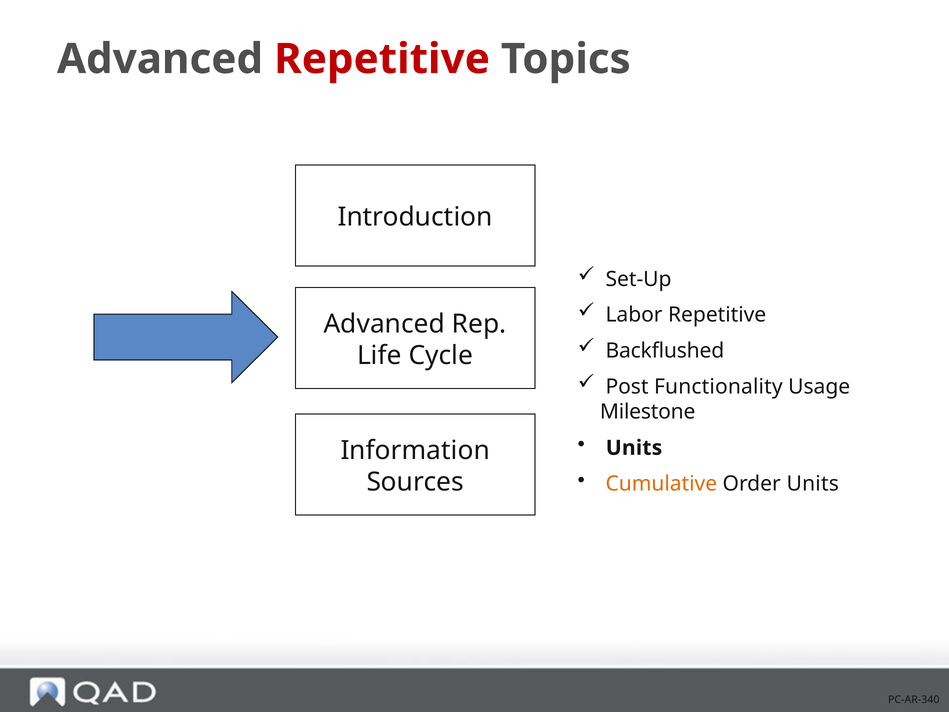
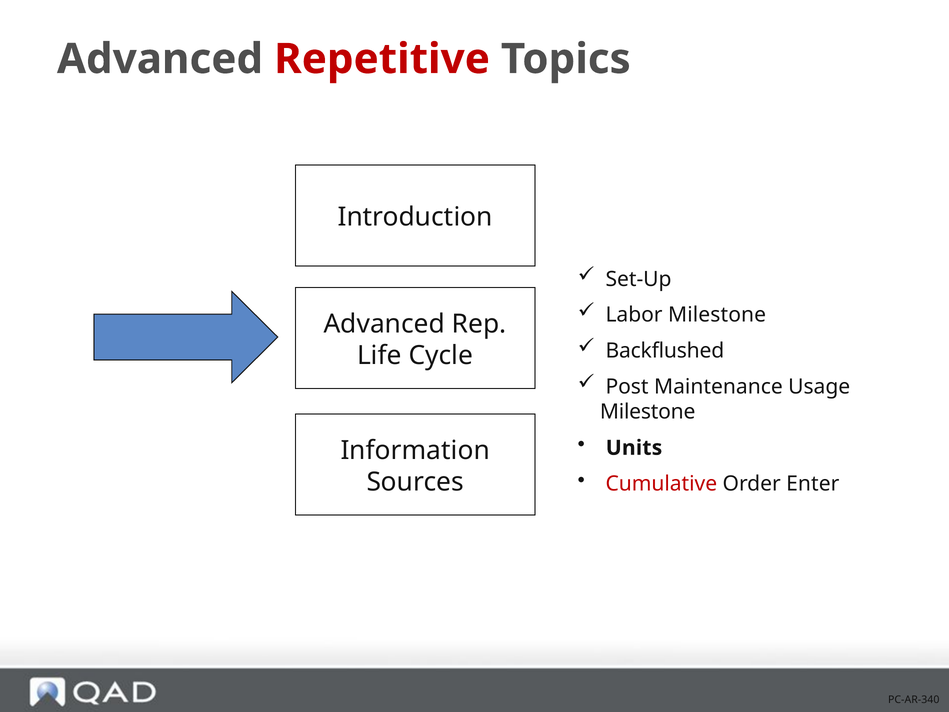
Labor Repetitive: Repetitive -> Milestone (717, 315)
Functionality: Functionality -> Maintenance (718, 387)
Cumulative colour: orange -> red (661, 484)
Order Units: Units -> Enter (813, 484)
